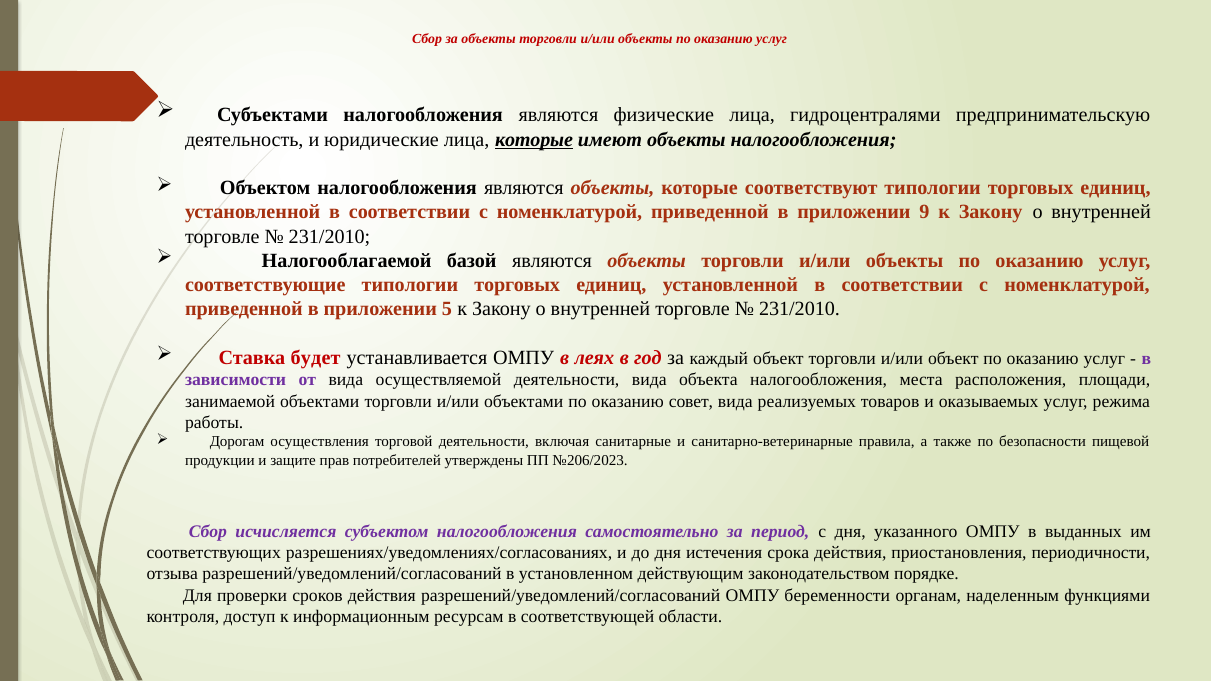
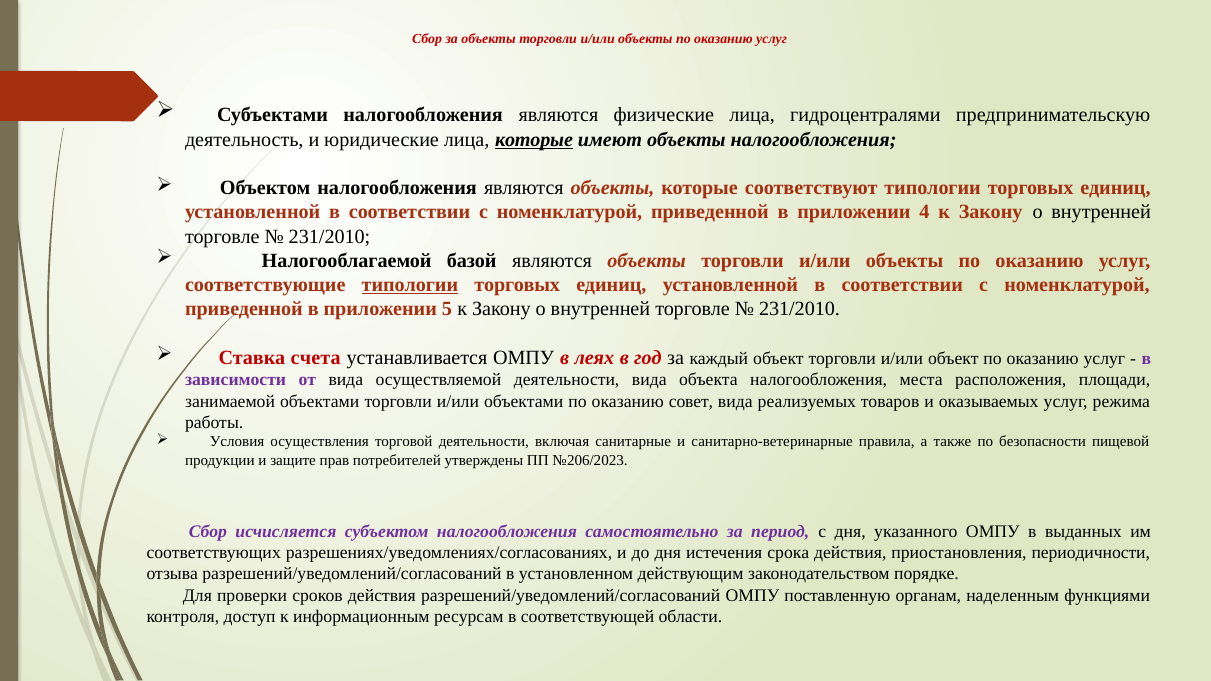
9: 9 -> 4 (924, 212)
типологии underline: none -> present (410, 285)
будет: будет -> счета (316, 358)
Дорогам: Дорогам -> Условия (237, 442)
беременности: беременности -> поставленную (837, 596)
